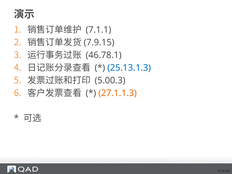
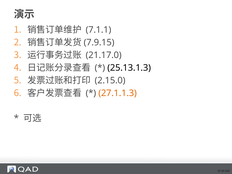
46.78.1: 46.78.1 -> 21.17.0 (104, 55)
25.13.1.3 colour: blue -> black (129, 68)
5.00.3: 5.00.3 -> 2.15.0 (110, 80)
